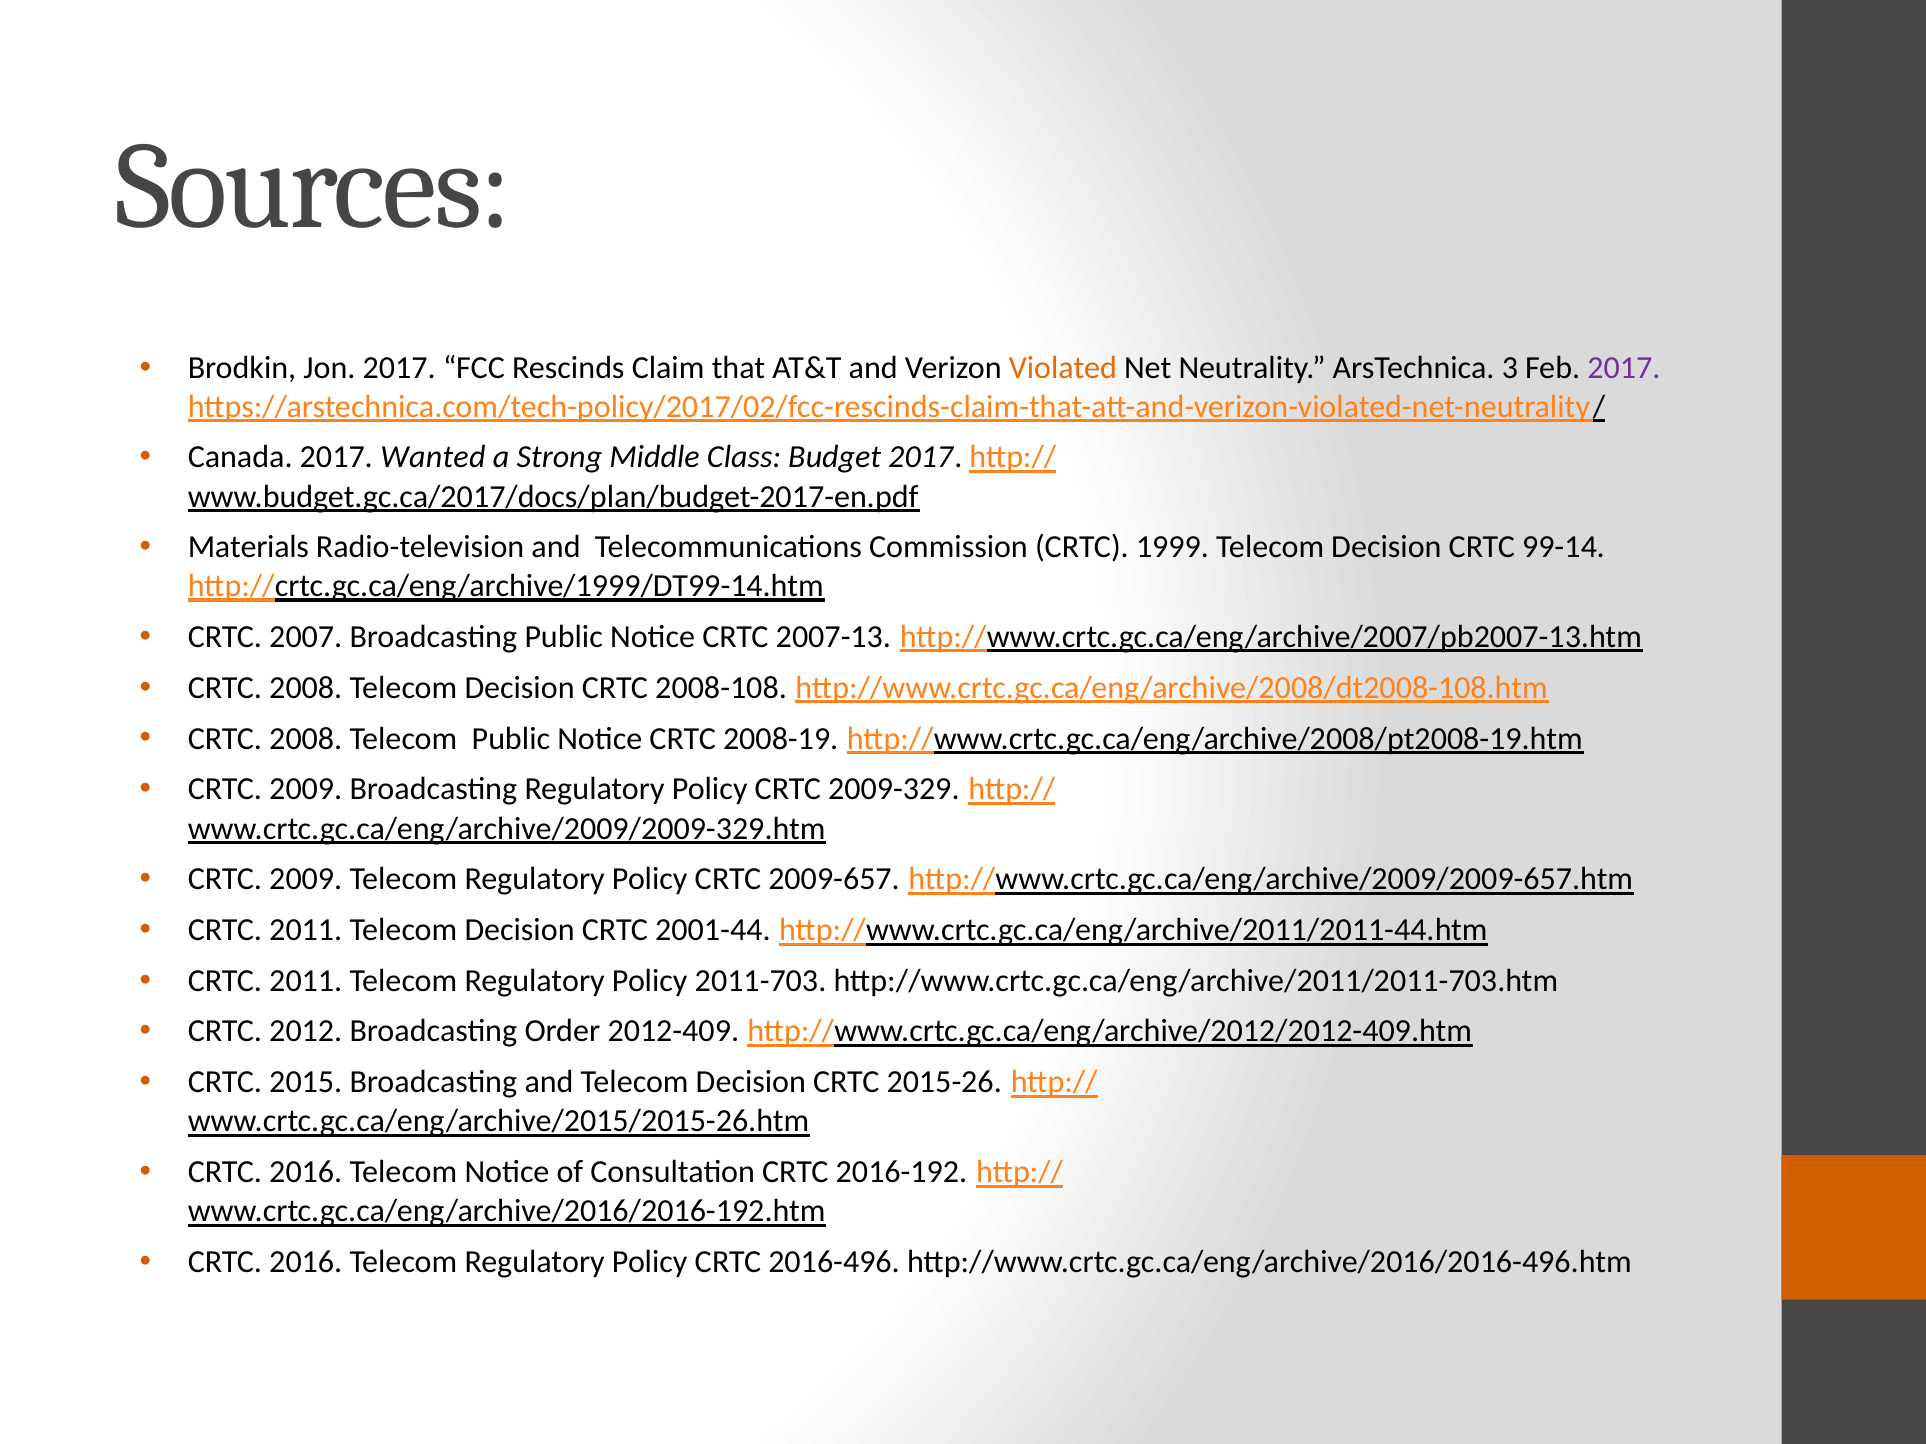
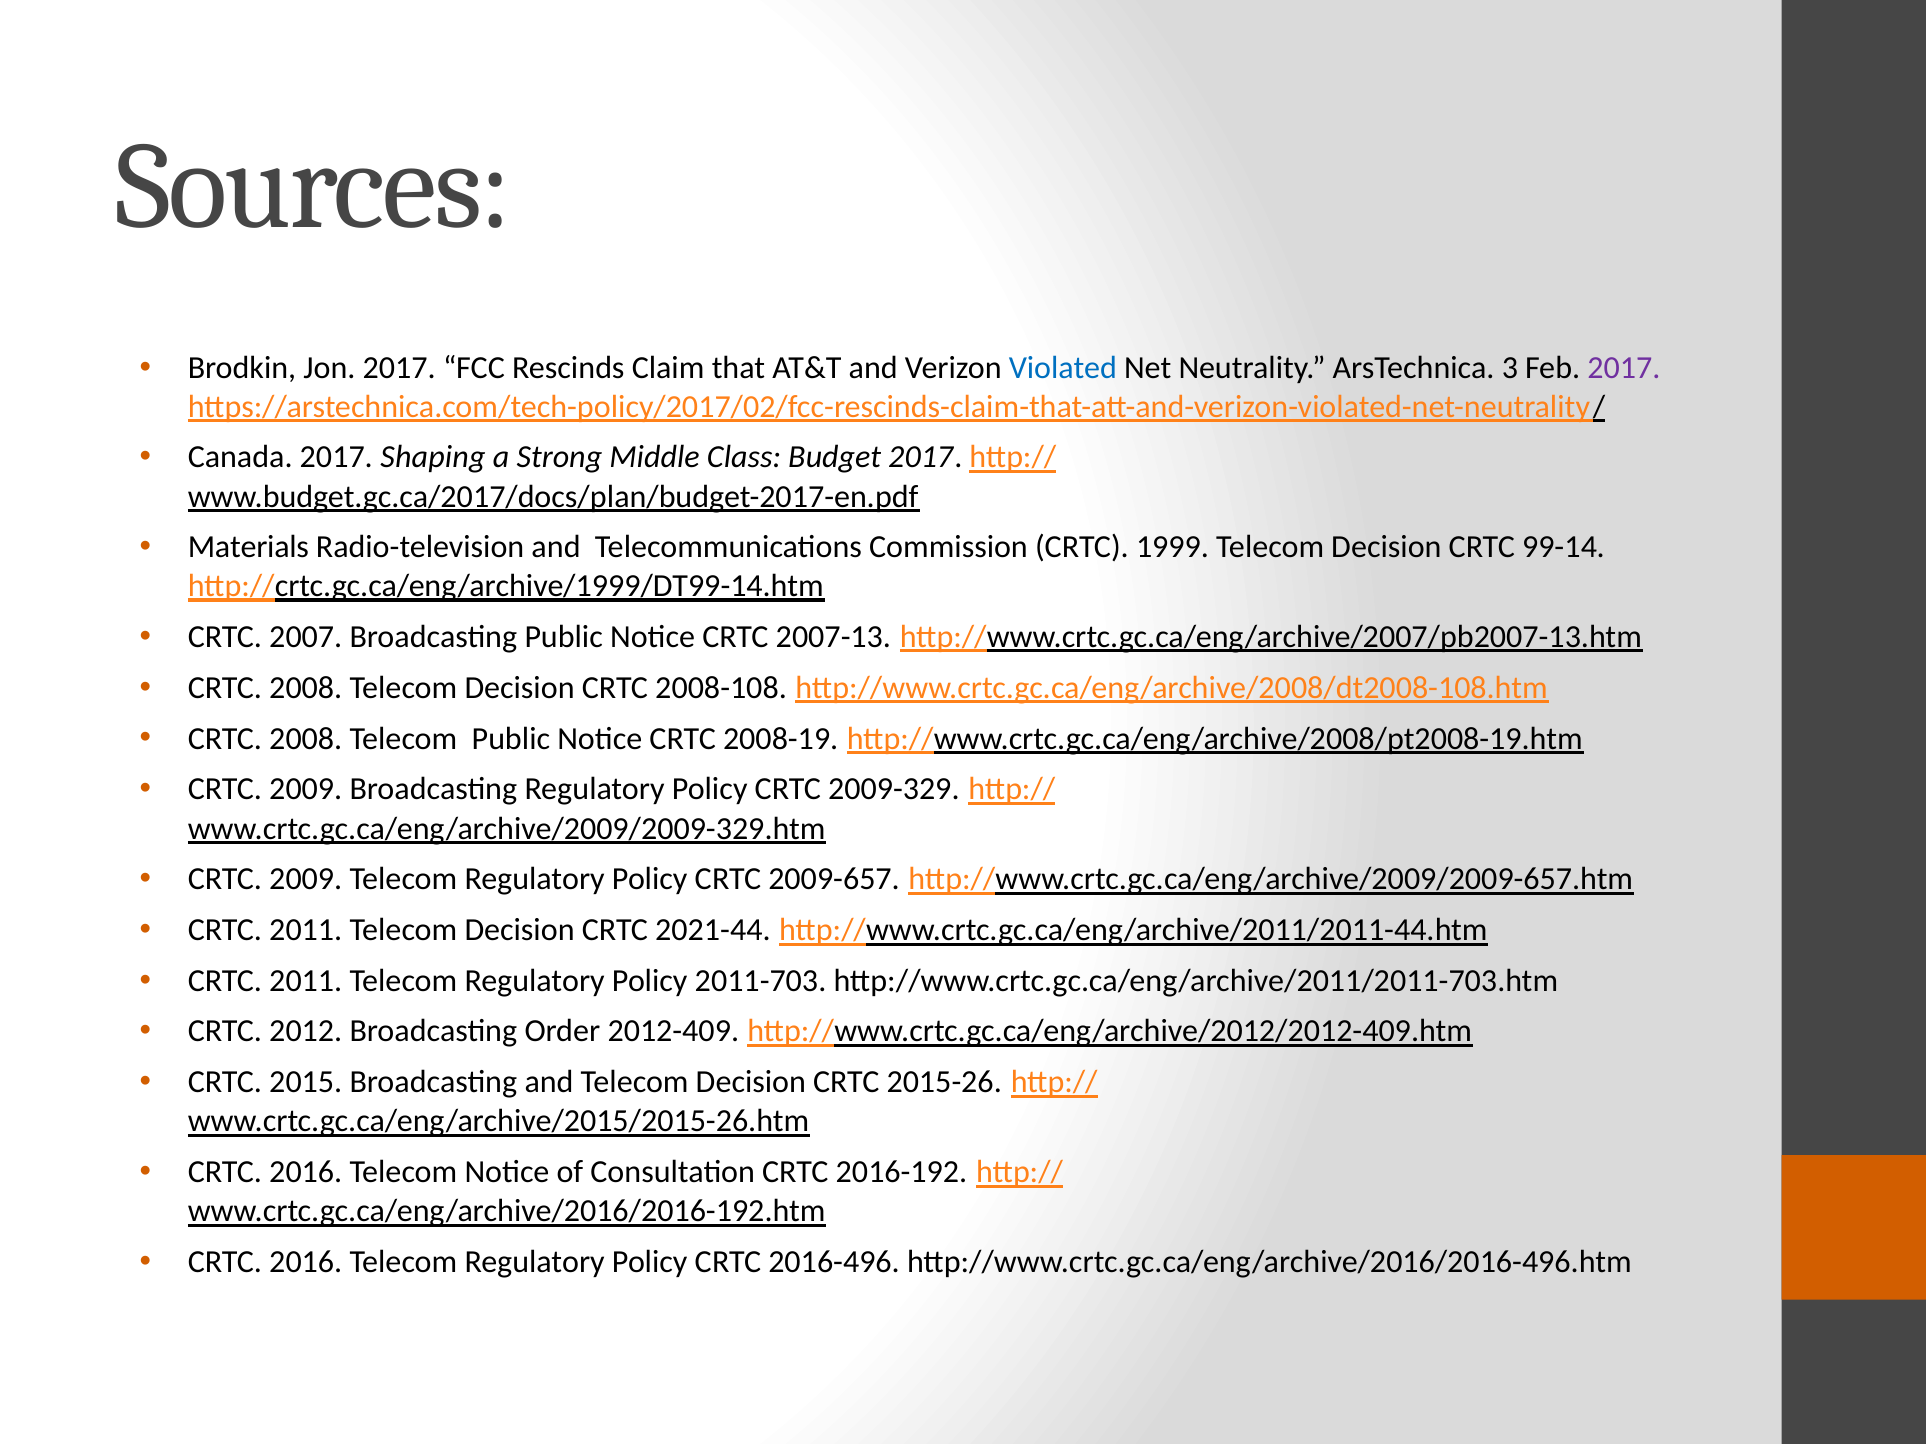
Violated colour: orange -> blue (1063, 368)
Wanted: Wanted -> Shaping (433, 458)
2001-44: 2001-44 -> 2021-44 (713, 931)
